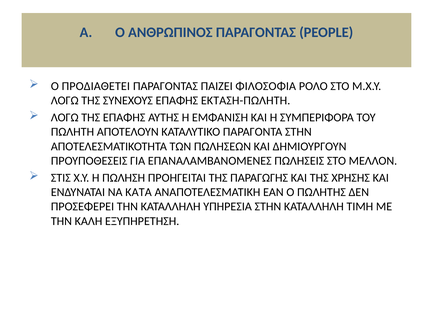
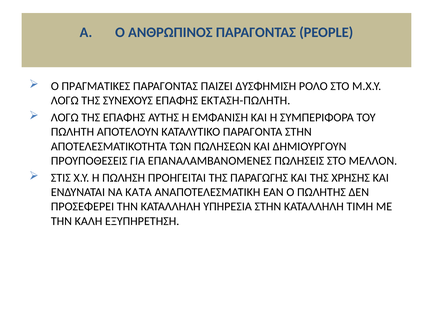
ΠΡΟΔΙΑΘΕΤΕΙ: ΠΡΟΔΙΑΘΕΤΕΙ -> ΠΡΑΓΜΑΤΙΚΕΣ (96, 86)
ΦΙΛΟΣΟΦΙΑ: ΦΙΛΟΣΟΦΙΑ -> ΔΥΣΦΗΜΙΣΗ (266, 86)
